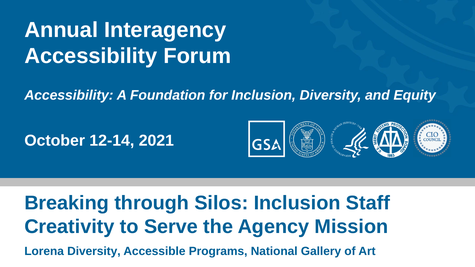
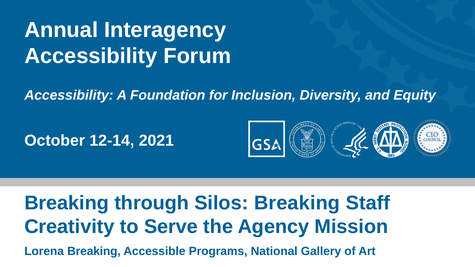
Silos Inclusion: Inclusion -> Breaking (297, 203)
Lorena Diversity: Diversity -> Breaking (94, 251)
